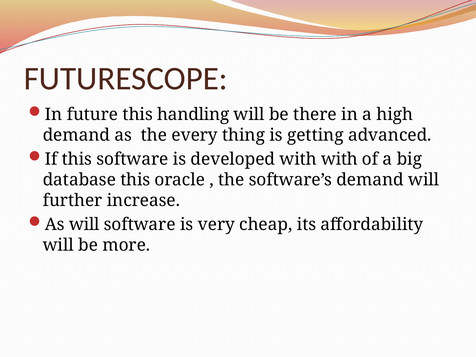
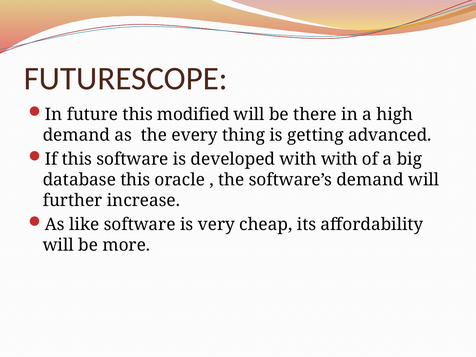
handling: handling -> modified (193, 115)
As will: will -> like (84, 225)
